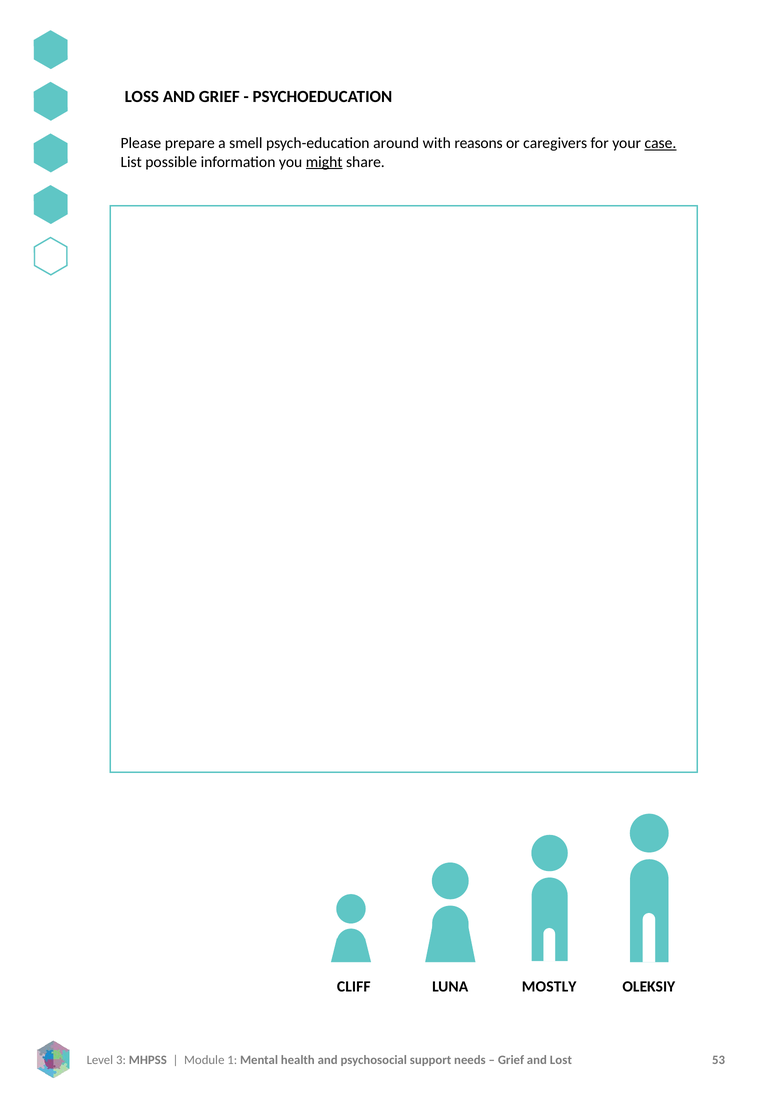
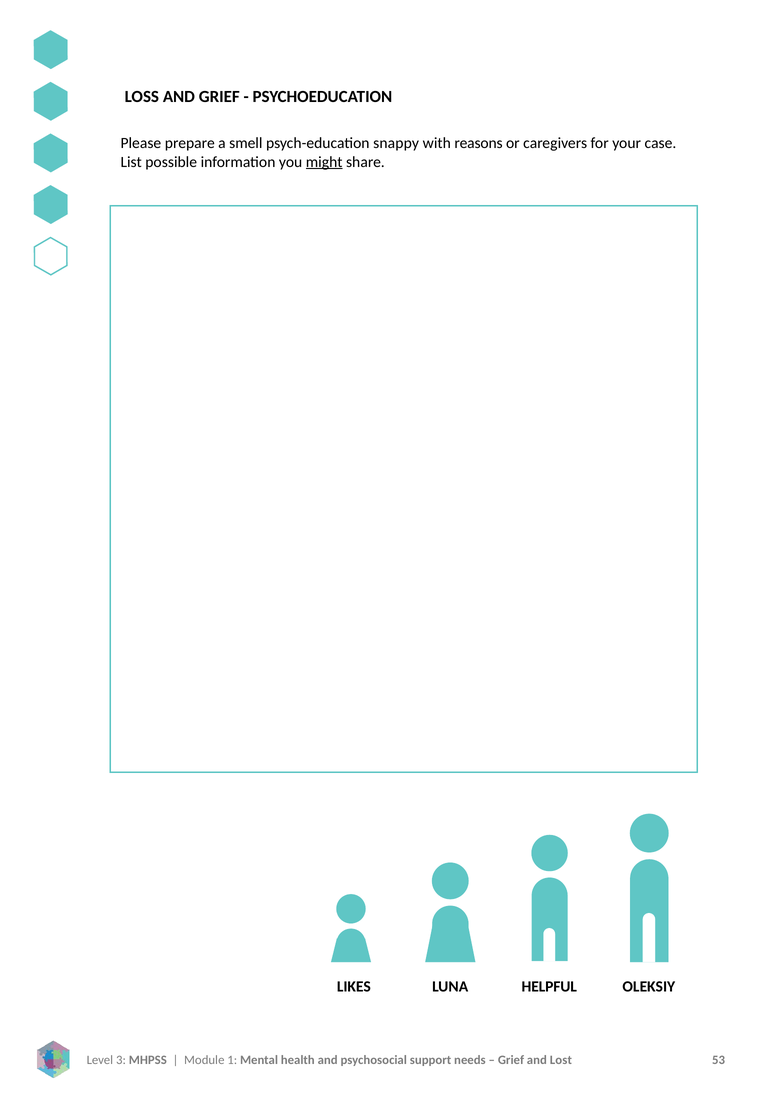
around: around -> snappy (396, 143)
case underline: present -> none (660, 143)
CLIFF: CLIFF -> LIKES (354, 986)
MOSTLY: MOSTLY -> HELPFUL (549, 986)
